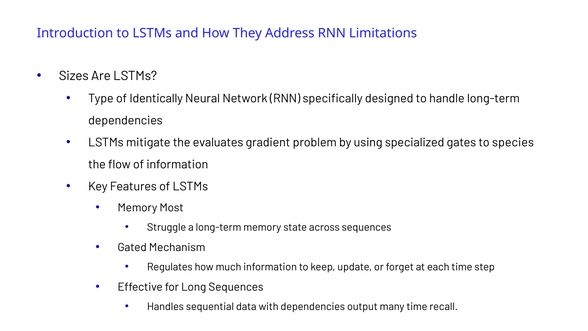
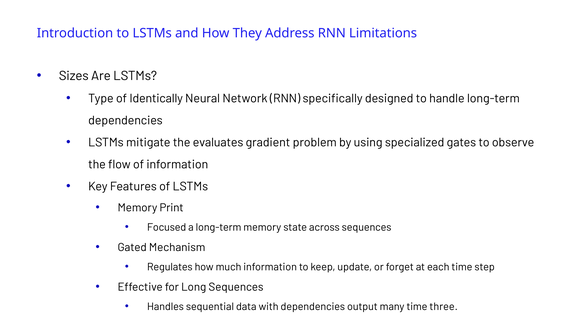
species: species -> observe (513, 142)
Most: Most -> Print (172, 207)
Struggle: Struggle -> Focused (167, 227)
recall: recall -> three (444, 306)
